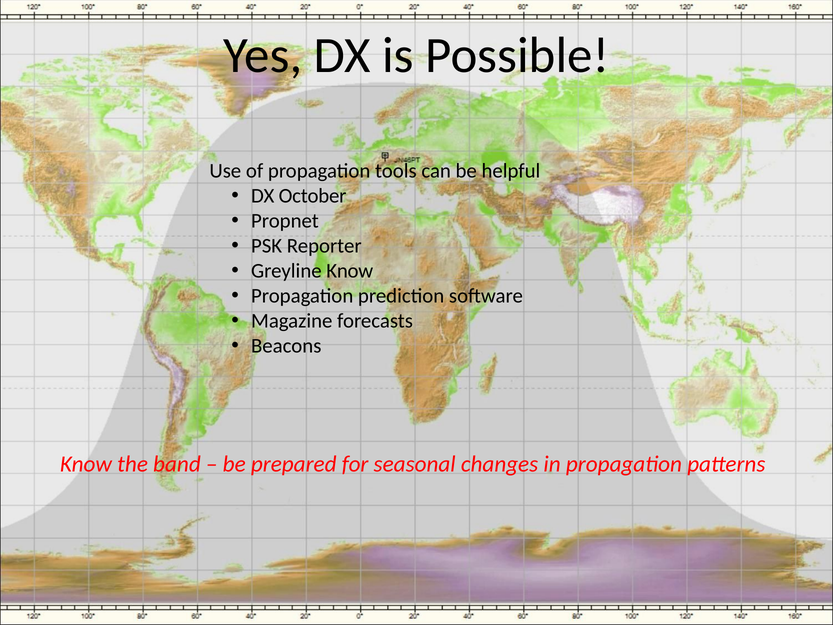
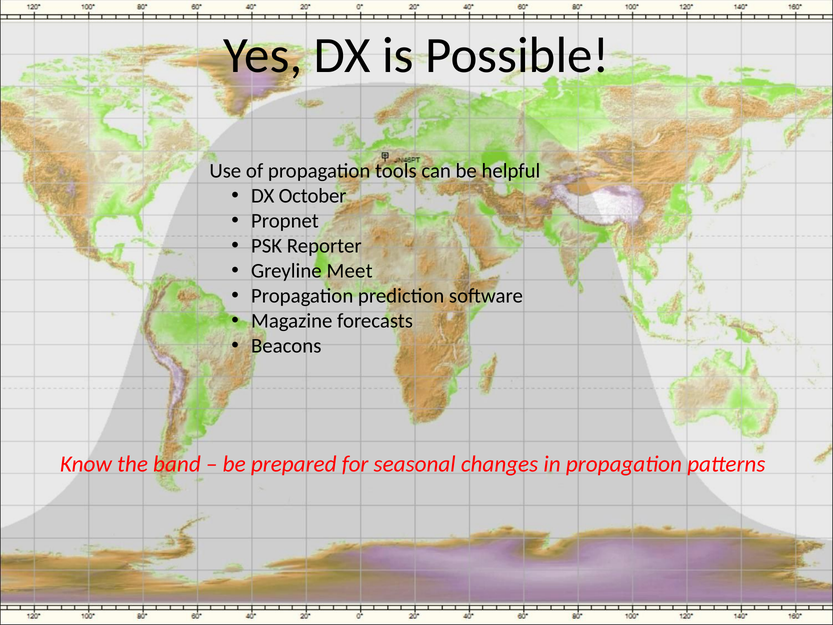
Greyline Know: Know -> Meet (350, 271)
